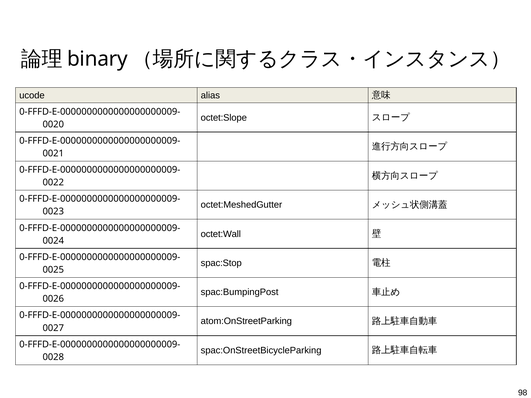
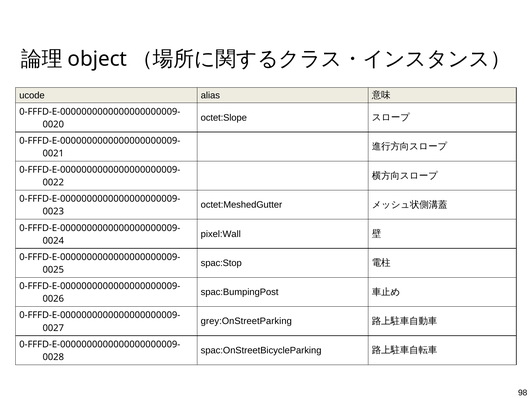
binary: binary -> object (97, 59)
octet:Wall: octet:Wall -> pixel:Wall (221, 234)
atom:OnStreetParking: atom:OnStreetParking -> grey:OnStreetParking (246, 321)
